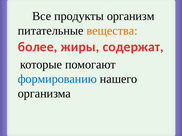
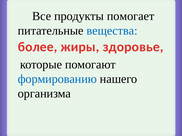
организм: организм -> помогает (131, 16)
вещества colour: orange -> blue (112, 31)
содержат: содержат -> здоровье (133, 47)
